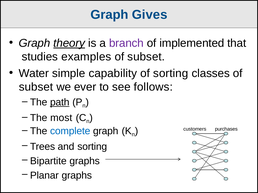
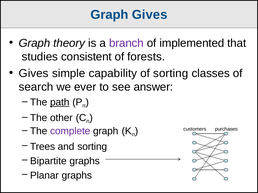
theory underline: present -> none (69, 43)
examples: examples -> consistent (86, 57)
subset: subset -> forests (146, 57)
Water: Water -> Gives (34, 73)
subset: subset -> search (36, 87)
follows: follows -> answer (153, 87)
most: most -> other (61, 118)
complete colour: blue -> purple (70, 131)
